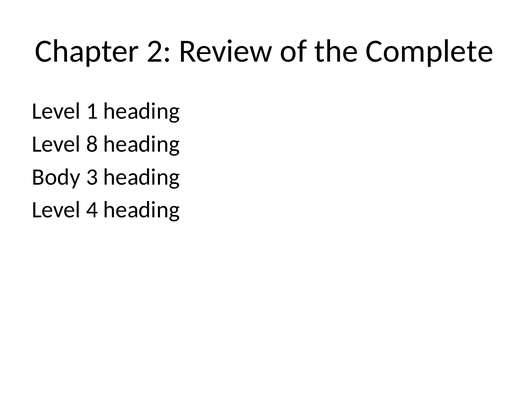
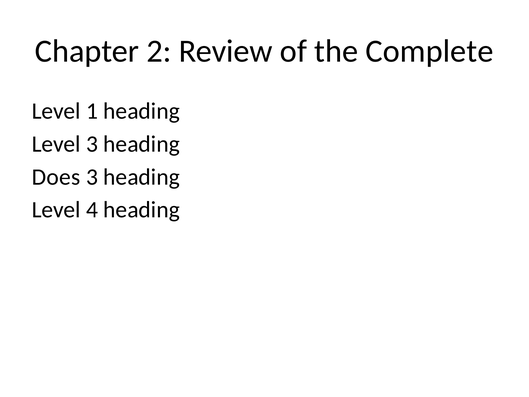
Level 8: 8 -> 3 (92, 144)
Body: Body -> Does (56, 177)
